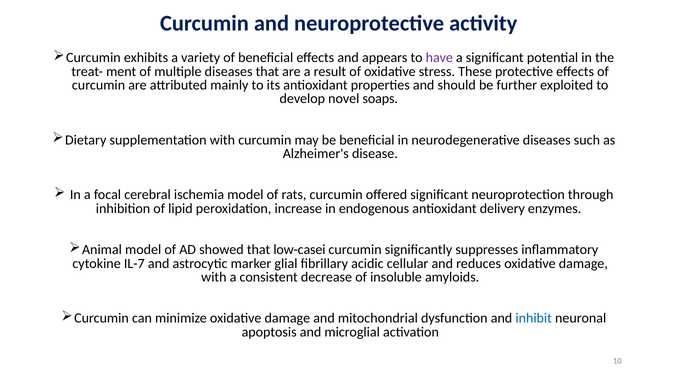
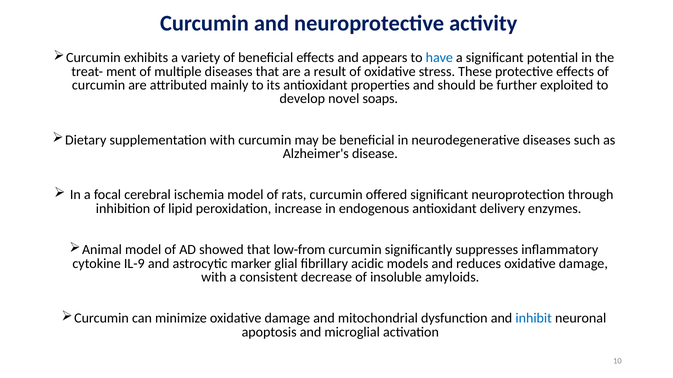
have colour: purple -> blue (439, 58)
low-casei: low-casei -> low-from (299, 250)
IL-7: IL-7 -> IL-9 (134, 264)
cellular: cellular -> models (408, 264)
